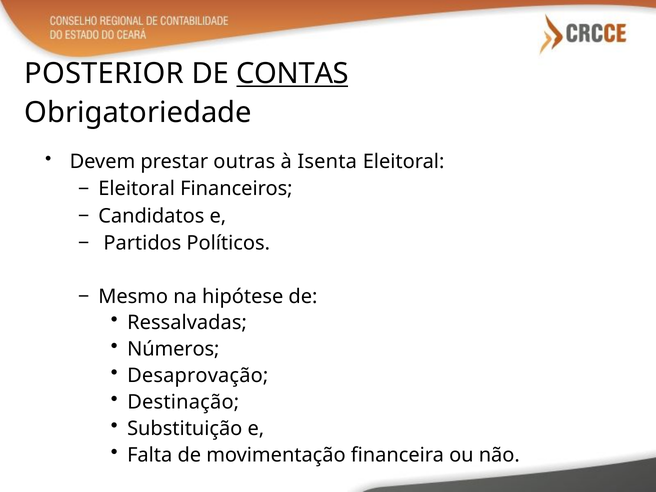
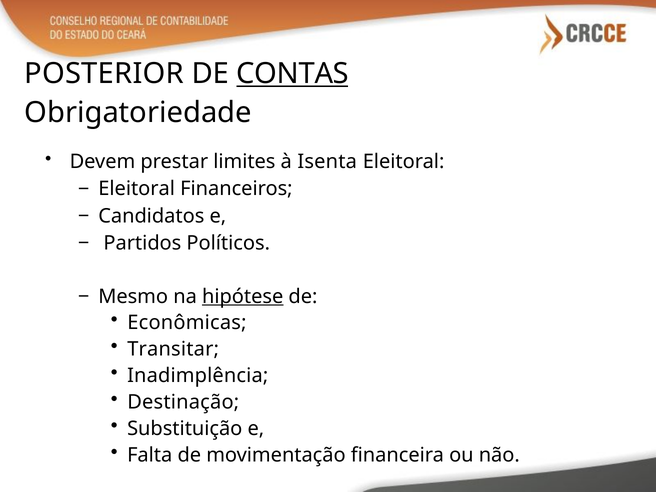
outras: outras -> limites (244, 162)
hipótese underline: none -> present (243, 296)
Ressalvadas: Ressalvadas -> Econômicas (187, 323)
Números: Números -> Transitar (173, 349)
Desaprovação: Desaprovação -> Inadimplência (198, 376)
